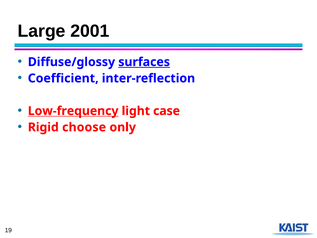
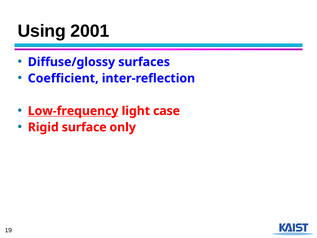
Large: Large -> Using (42, 31)
surfaces underline: present -> none (144, 62)
choose: choose -> surface (84, 127)
